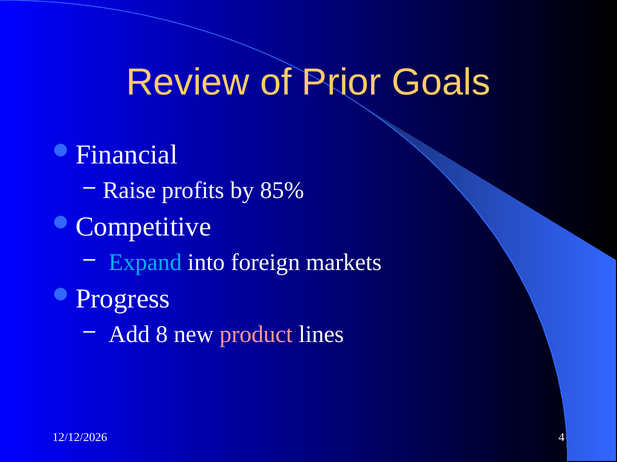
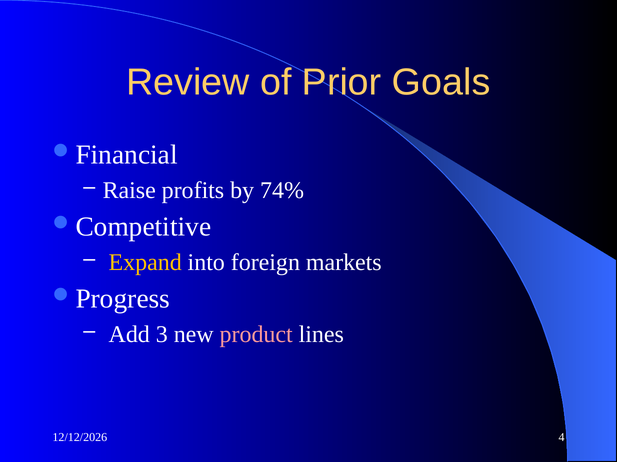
85%: 85% -> 74% (282, 191)
Expand colour: light blue -> yellow (145, 263)
8: 8 -> 3 (162, 335)
